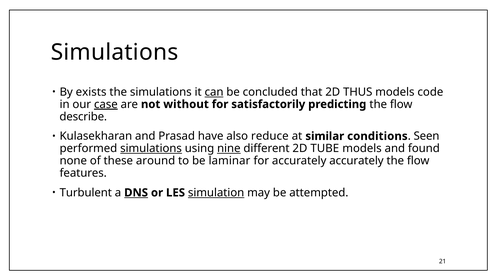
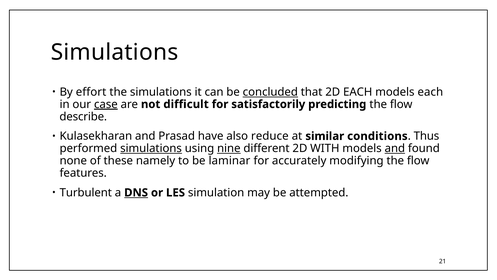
exists: exists -> effort (91, 92)
can underline: present -> none (214, 92)
concluded underline: none -> present (270, 92)
2D THUS: THUS -> EACH (358, 92)
models code: code -> each (430, 92)
without: without -> difficult (186, 104)
Seen: Seen -> Thus (426, 136)
TUBE: TUBE -> WITH (325, 148)
and underline: none -> present (395, 148)
around: around -> namely (156, 161)
accurately accurately: accurately -> modifying (356, 161)
simulation underline: present -> none (216, 192)
